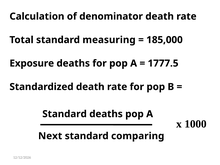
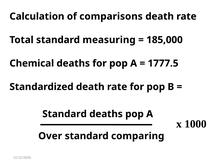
denominator: denominator -> comparisons (111, 16)
Exposure: Exposure -> Chemical (32, 63)
Next: Next -> Over (50, 136)
